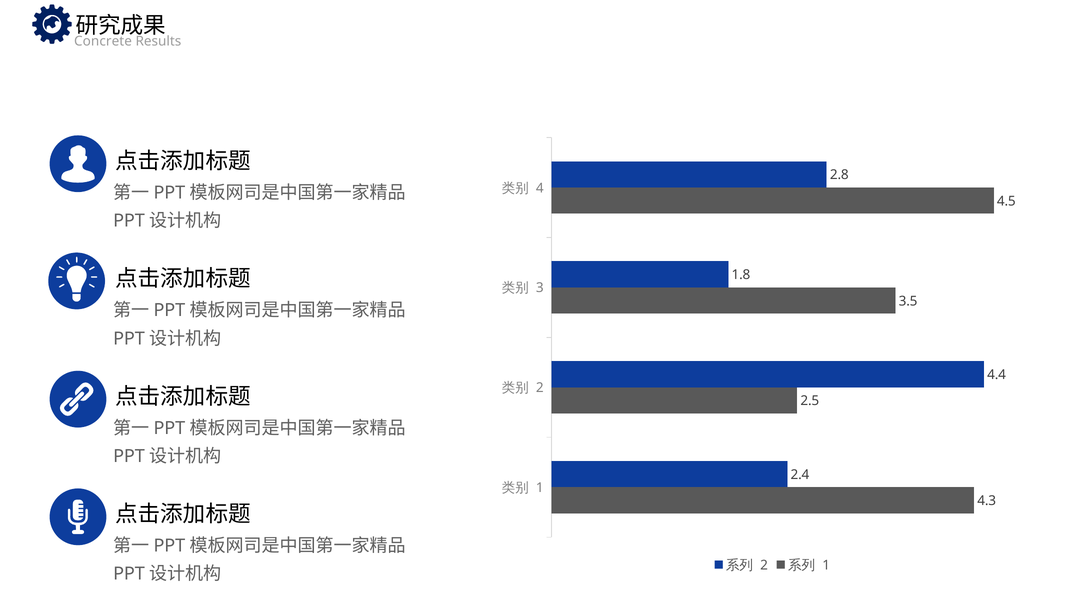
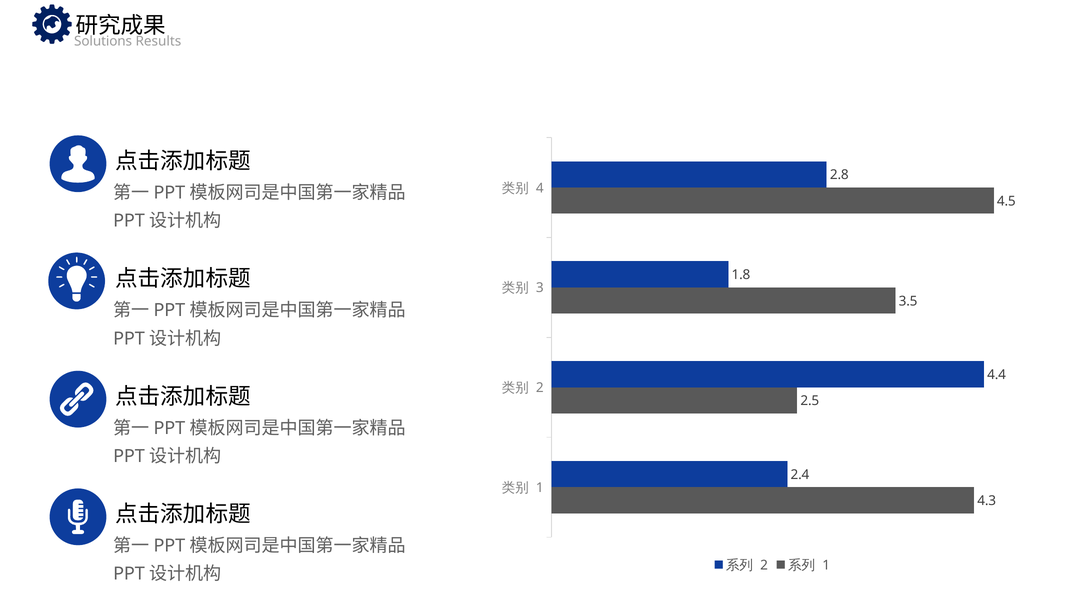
Concrete: Concrete -> Solutions (103, 41)
